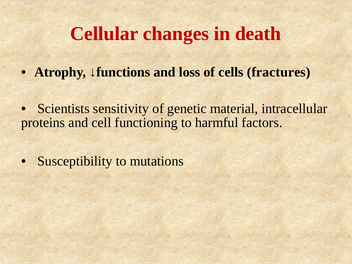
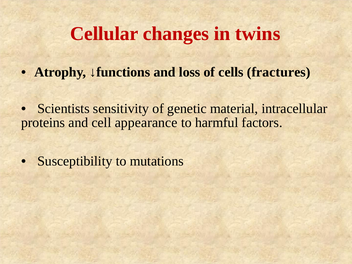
death: death -> twins (258, 34)
functioning: functioning -> appearance (146, 123)
